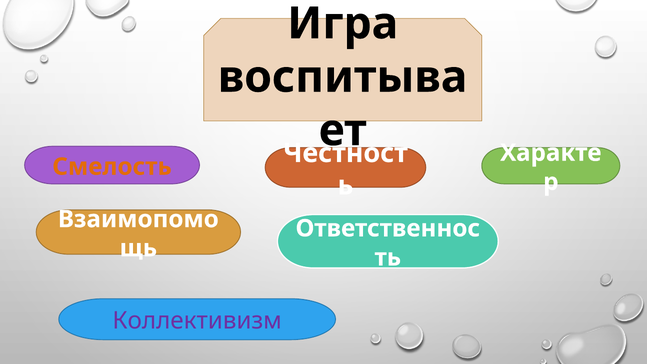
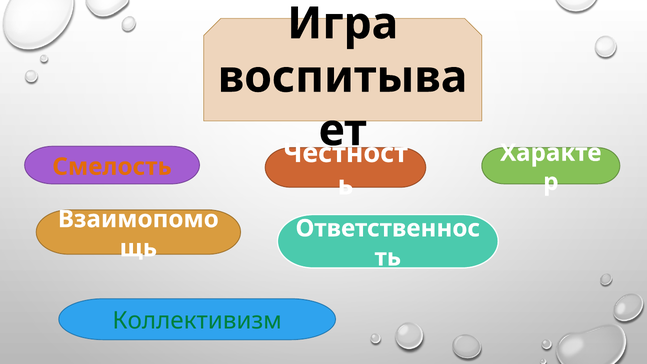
Коллективизм colour: purple -> green (197, 321)
